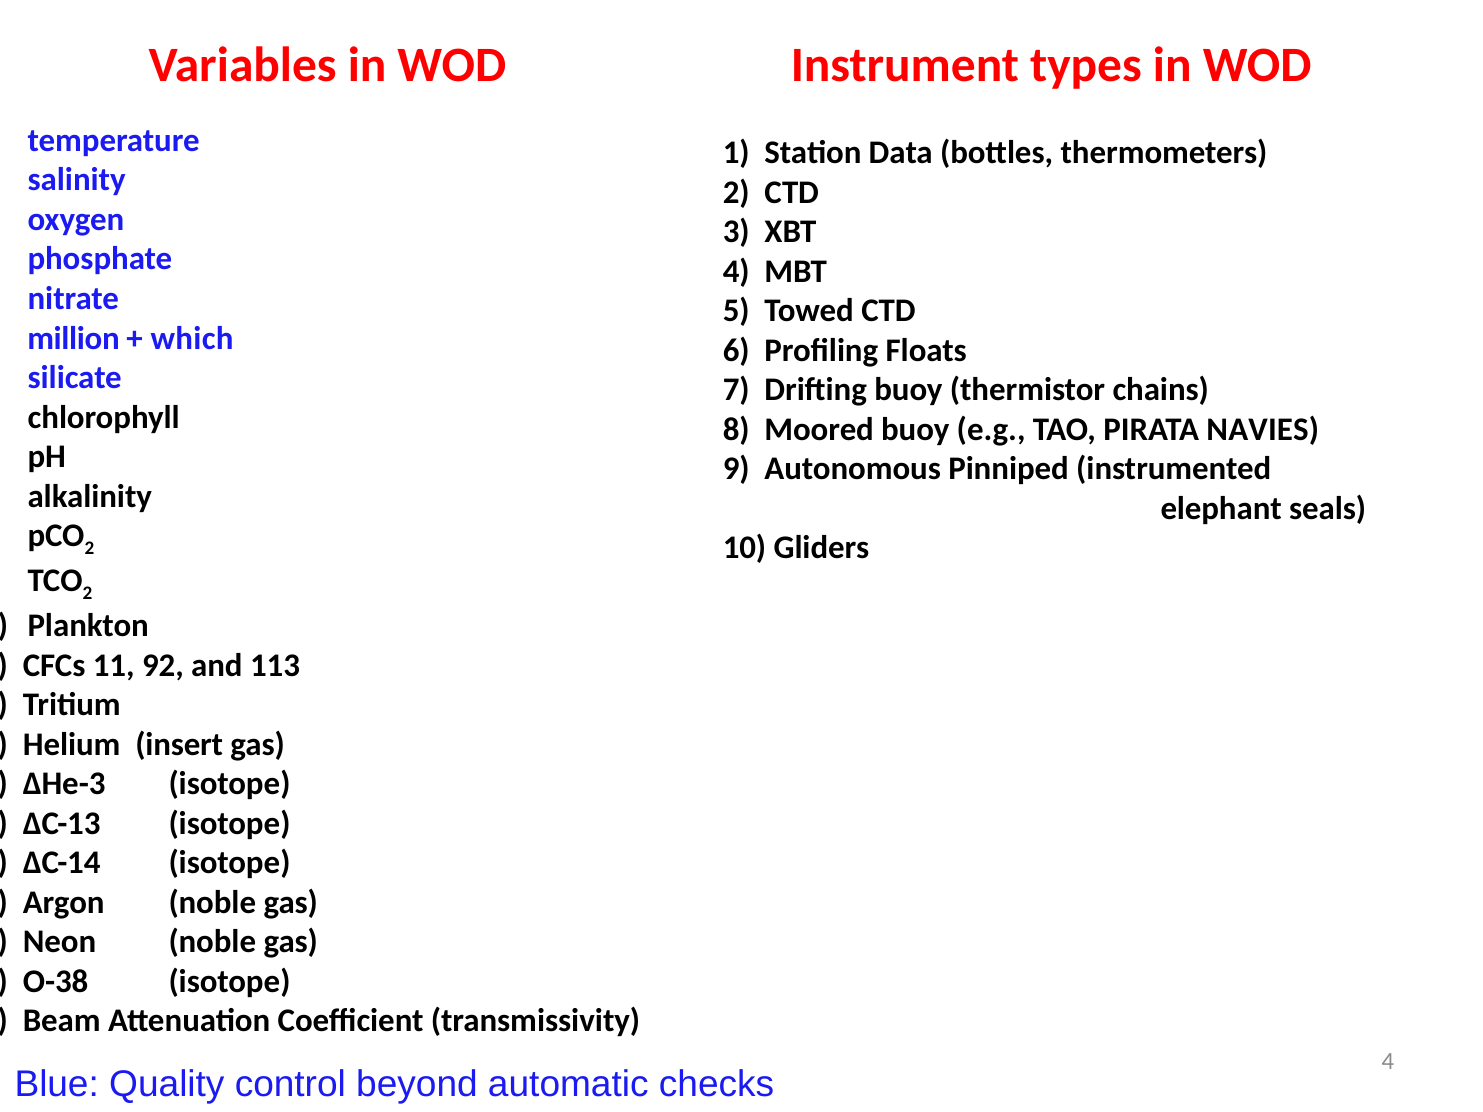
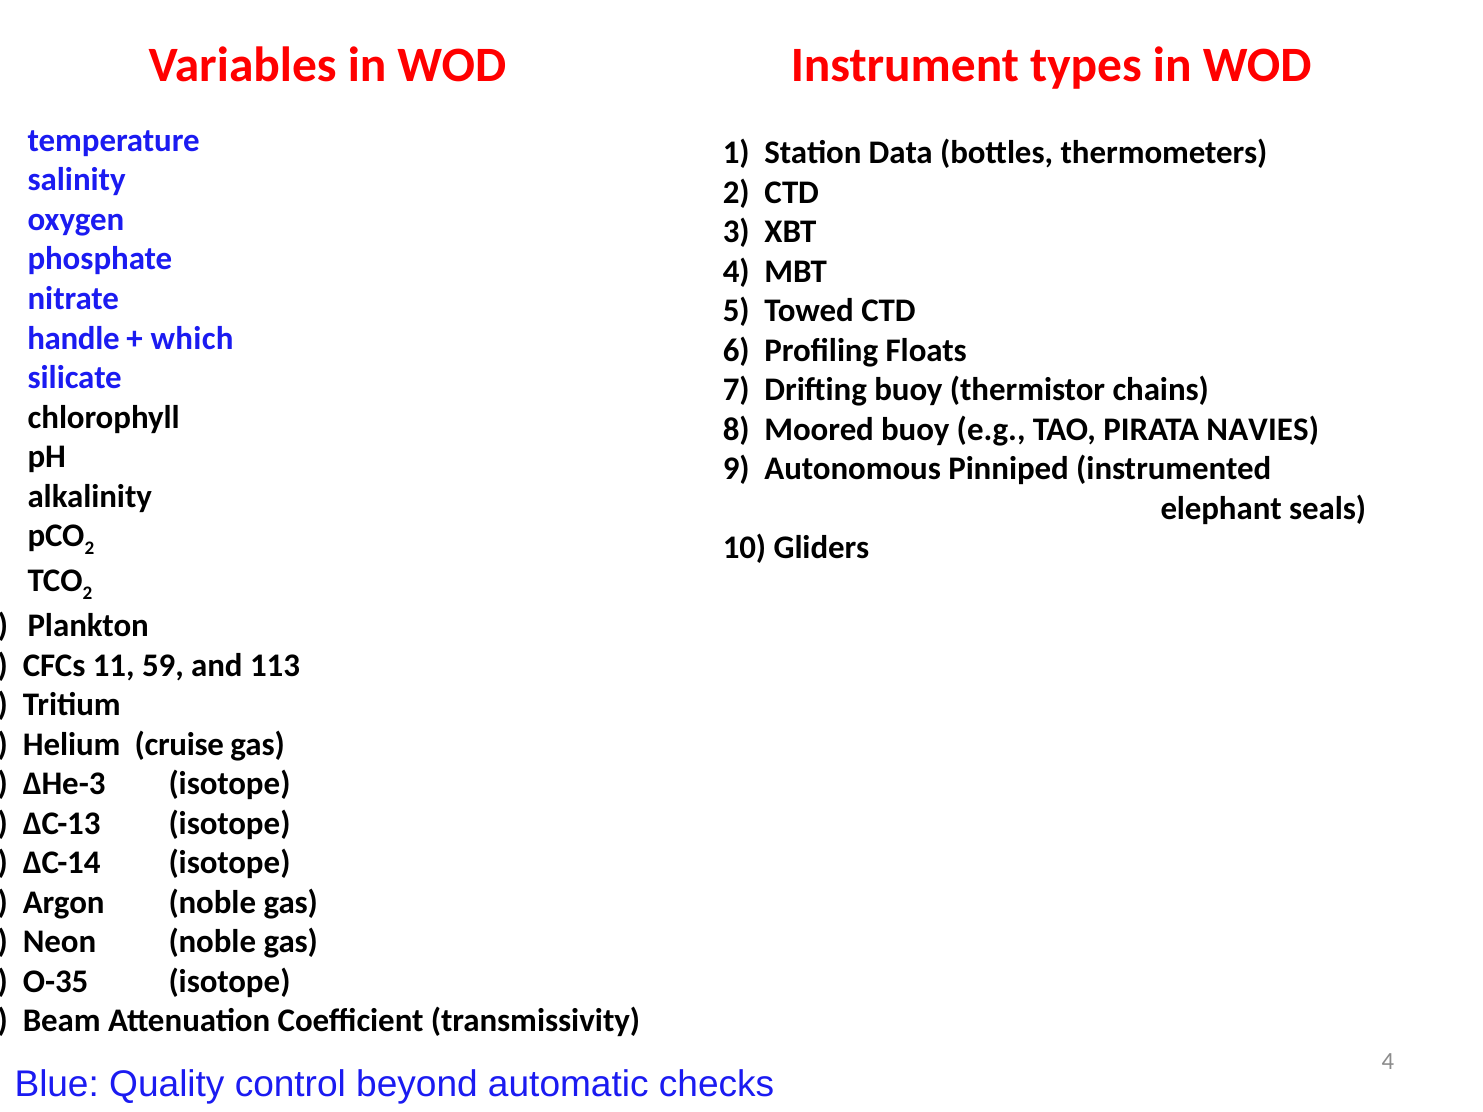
million: million -> handle (74, 338)
92: 92 -> 59 (163, 665)
insert: insert -> cruise (179, 744)
O-38: O-38 -> O-35 (56, 982)
